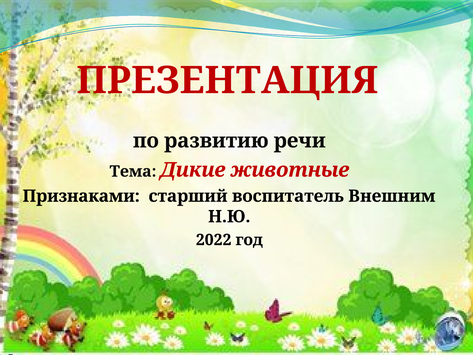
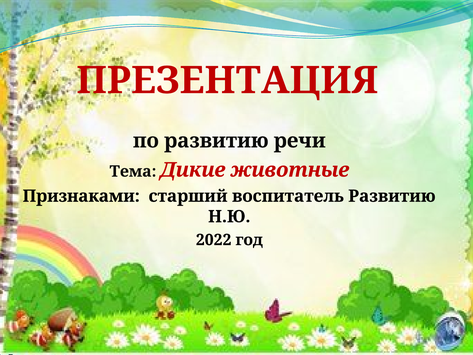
воспитатель Внешним: Внешним -> Развитию (392, 196)
